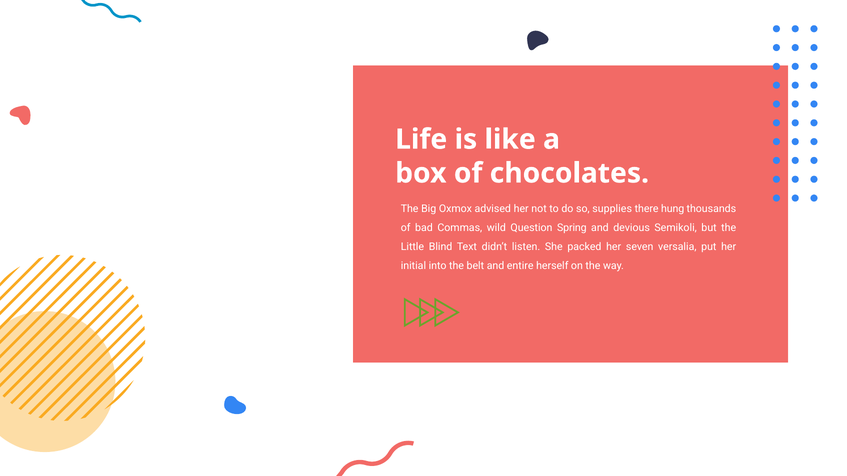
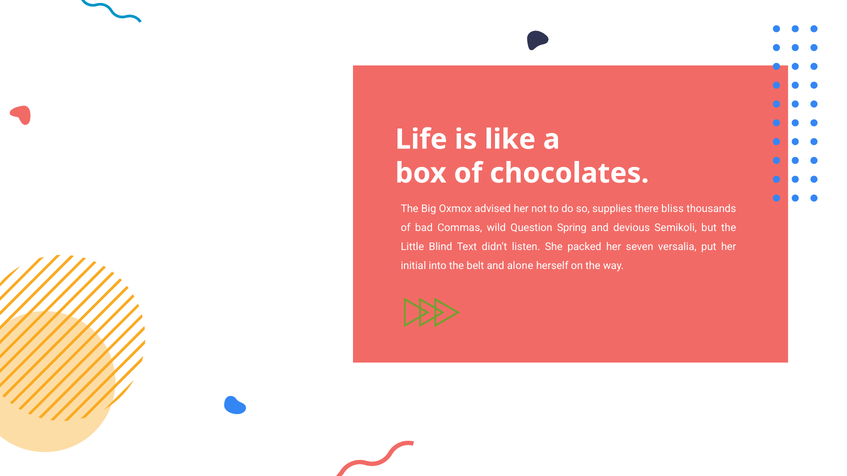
hung: hung -> bliss (673, 209)
entire: entire -> alone (520, 266)
